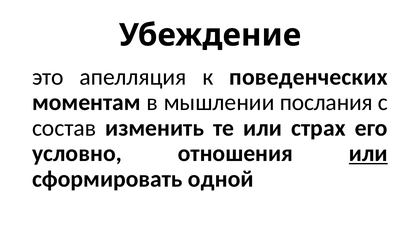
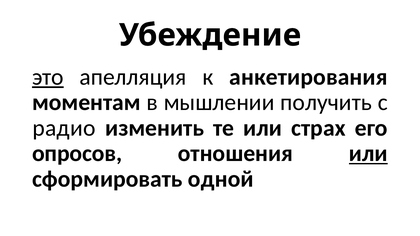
это underline: none -> present (48, 77)
поведенческих: поведенческих -> анкетирования (309, 77)
послания: послания -> получить (326, 103)
состав: состав -> радио (64, 128)
условно: условно -> опросов (77, 154)
